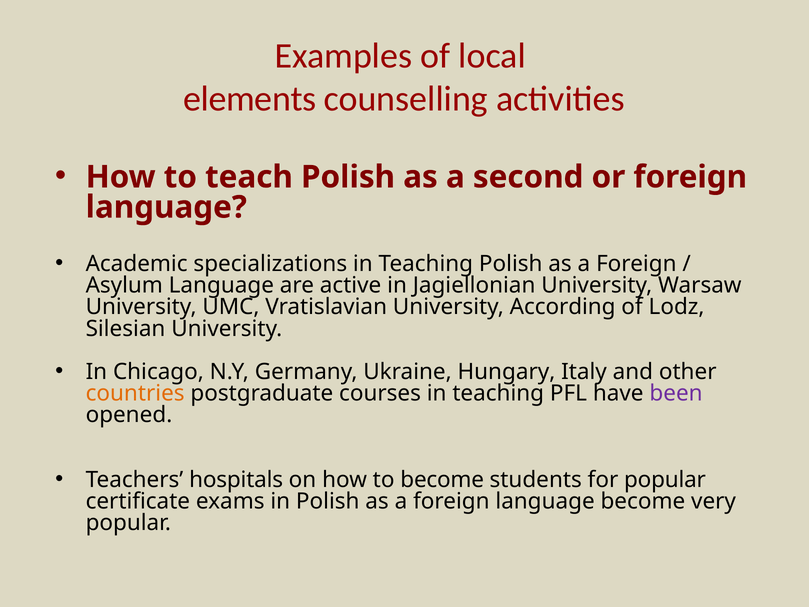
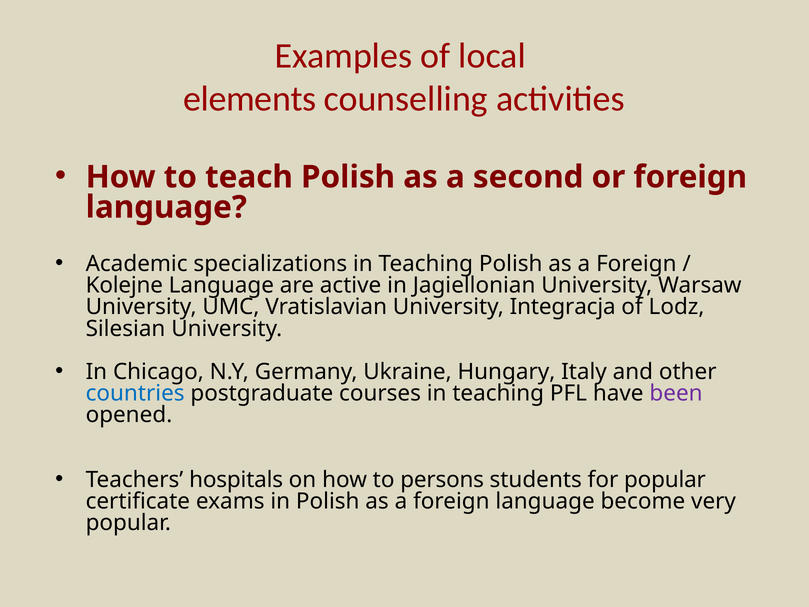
Asylum: Asylum -> Kolejne (124, 285)
According: According -> Integracja (563, 307)
countries colour: orange -> blue (135, 393)
to become: become -> persons (442, 480)
